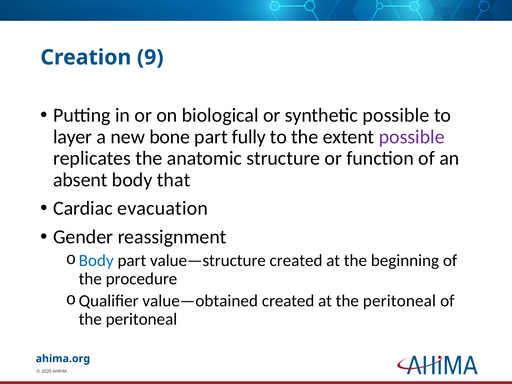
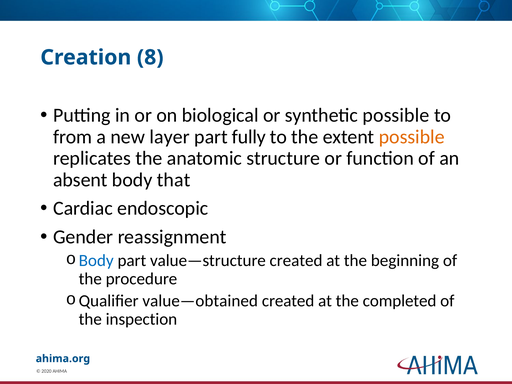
9: 9 -> 8 (150, 57)
layer: layer -> from (73, 137)
bone: bone -> layer (170, 137)
possible colour: purple -> orange (412, 137)
evacuation: evacuation -> endoscopic (163, 208)
at the peritoneal: peritoneal -> completed (400, 301)
peritoneal: peritoneal -> inspection (141, 319)
